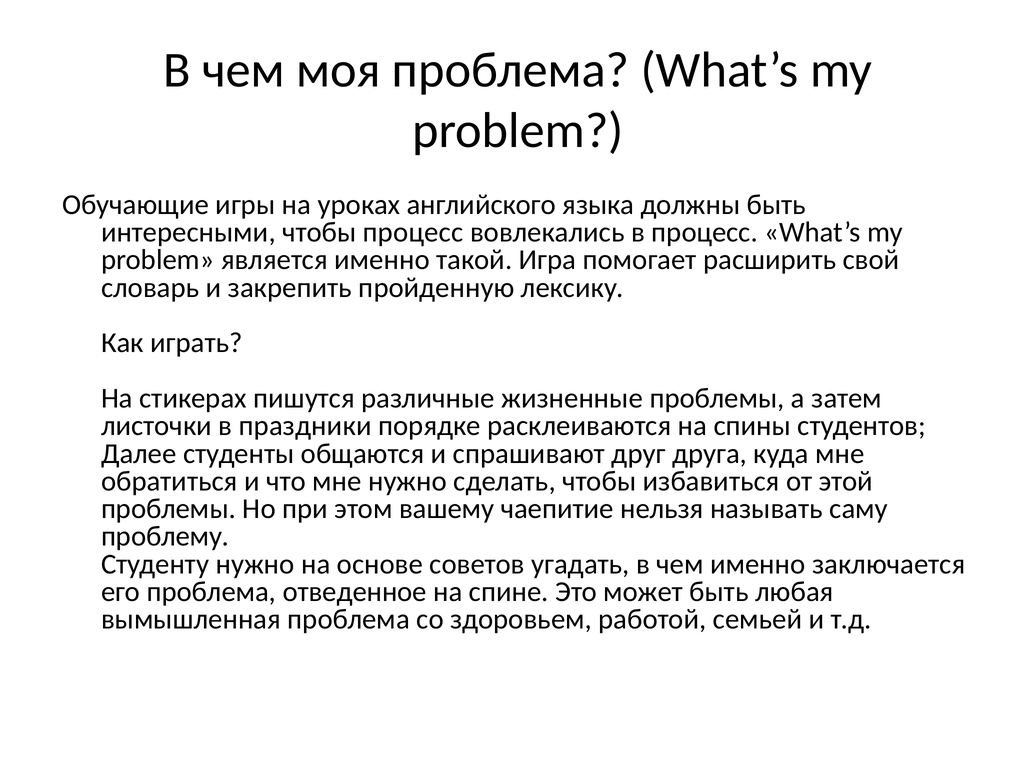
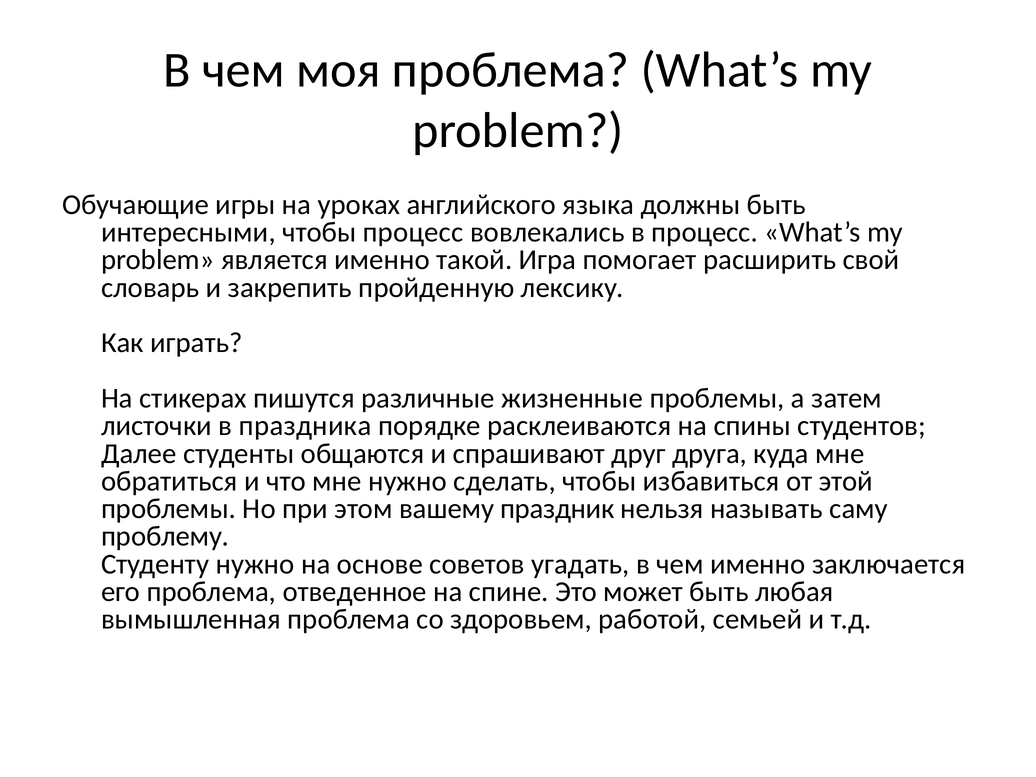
праздники: праздники -> праздника (305, 426)
чаепитие: чаепитие -> праздник (557, 509)
